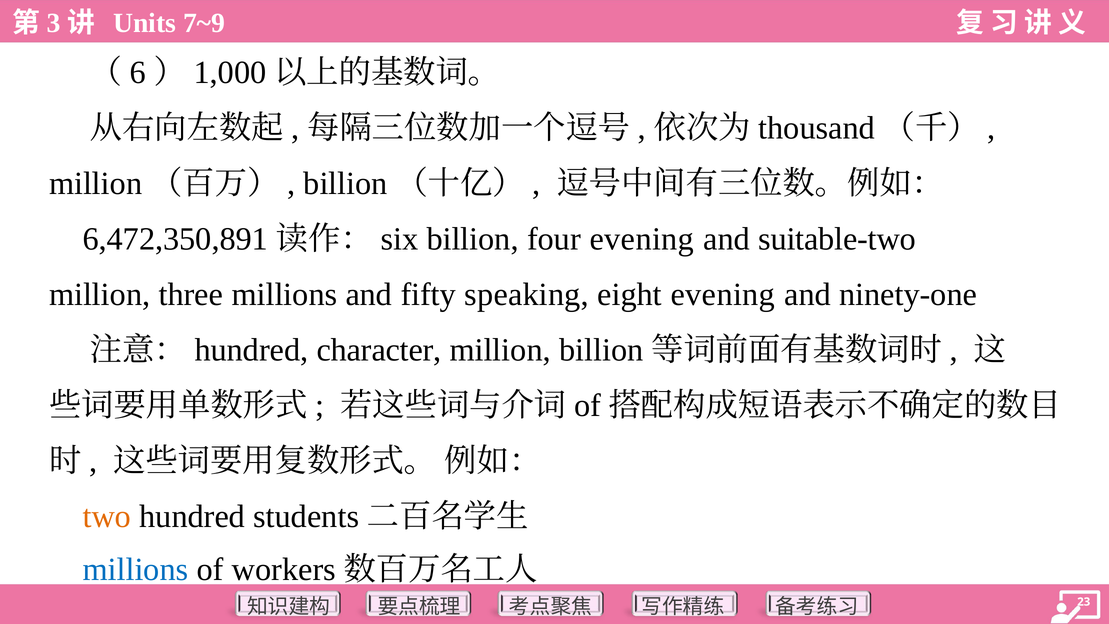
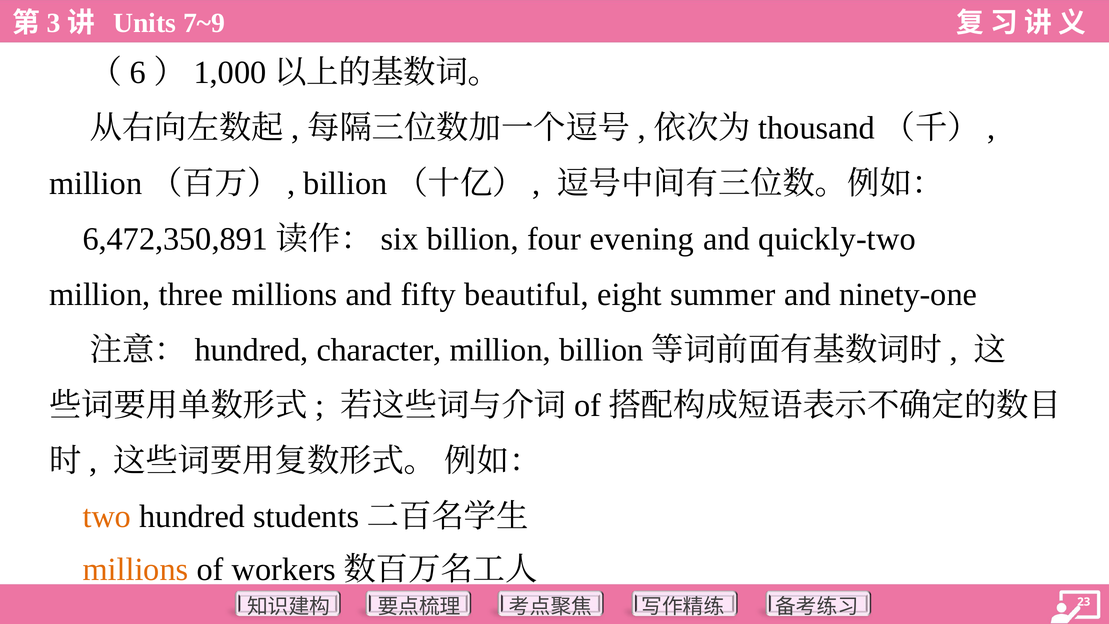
suitable-two: suitable-two -> quickly-two (837, 239)
speaking: speaking -> beautiful (527, 294)
eight evening: evening -> summer (723, 294)
millions colour: blue -> orange (135, 569)
